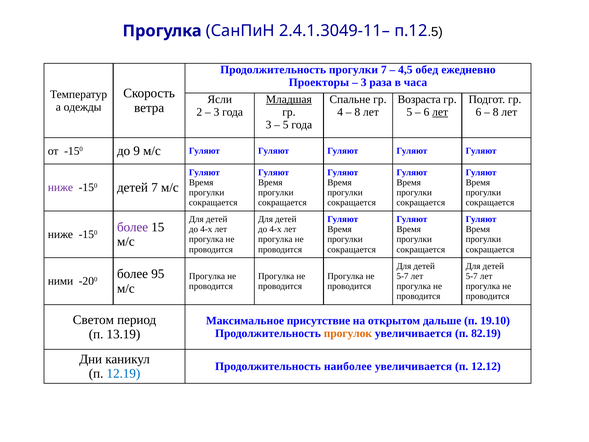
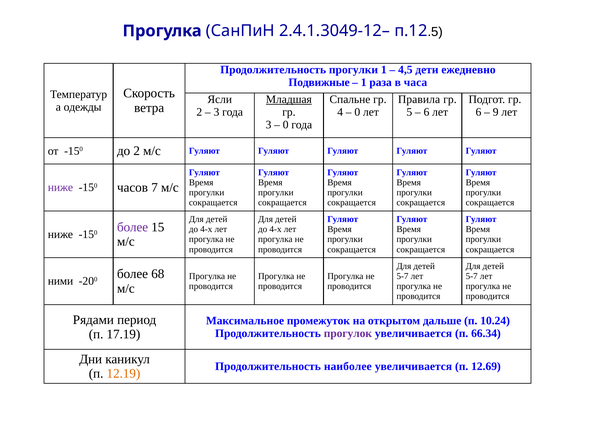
2.4.1.3049-11–: 2.4.1.3049-11– -> 2.4.1.3049-12– (335, 31)
прогулки 7: 7 -> 1 (384, 70)
обед: обед -> дети (427, 70)
Проекторы: Проекторы -> Подвижные (319, 82)
3: 3 -> 1 (364, 82)
Возраста: Возраста -> Правила (419, 99)
8: 8 -> 0 (357, 112)
лет underline: present -> none (440, 112)
8: 8 -> 9 (496, 112)
5: 5 -> 0 (286, 125)
до 9: 9 -> 2 (137, 151)
-150 детей: детей -> часов (132, 187)
95: 95 -> 68 (158, 274)
Светом: Светом -> Рядами (93, 320)
присутствие: присутствие -> промежуток (318, 320)
19.10: 19.10 -> 10.24 (495, 320)
прогулок colour: orange -> purple (348, 333)
82.19: 82.19 -> 66.34 (486, 333)
13.19: 13.19 -> 17.19 (123, 334)
12.12: 12.12 -> 12.69 (486, 366)
12.19 colour: blue -> orange (123, 373)
